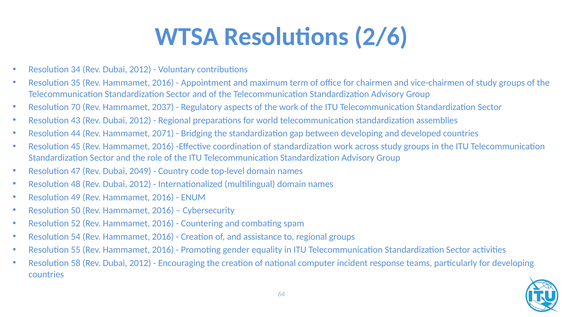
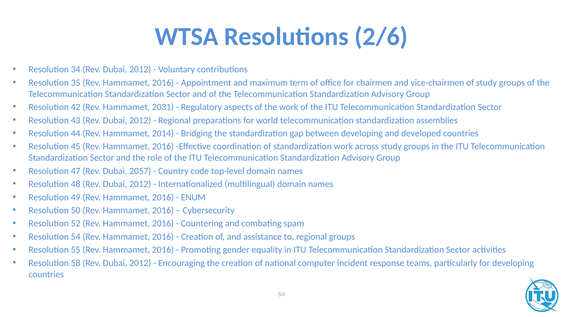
70: 70 -> 42 (76, 107)
2037: 2037 -> 2031 (163, 107)
2071: 2071 -> 2014 (163, 133)
2049: 2049 -> 2057 (140, 171)
